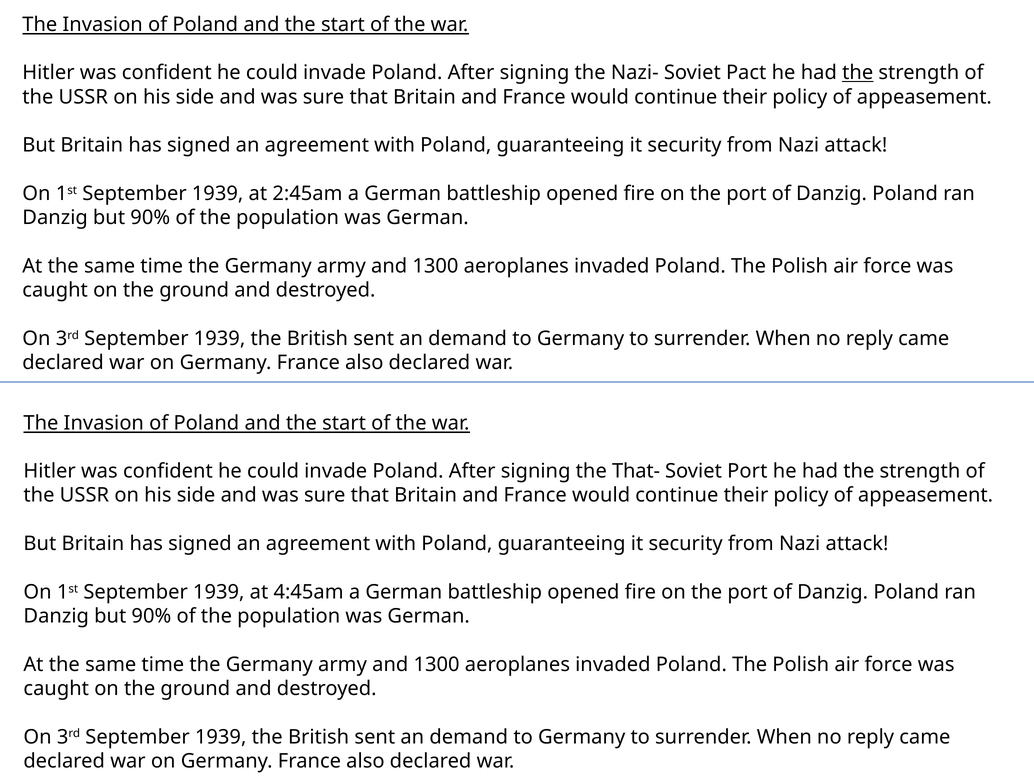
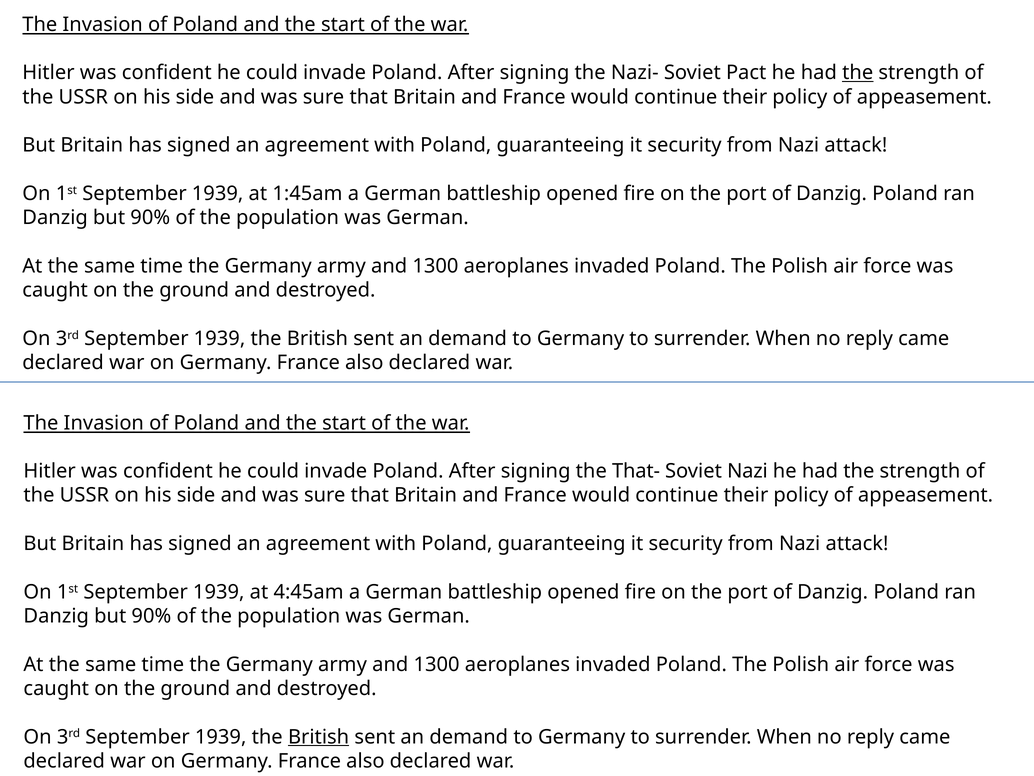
2:45am: 2:45am -> 1:45am (307, 193)
Soviet Port: Port -> Nazi (747, 471)
British underline: none -> present (319, 736)
